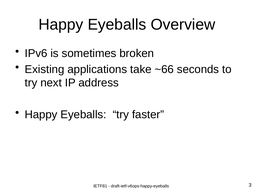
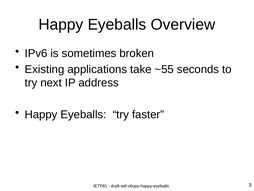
~66: ~66 -> ~55 (164, 69)
